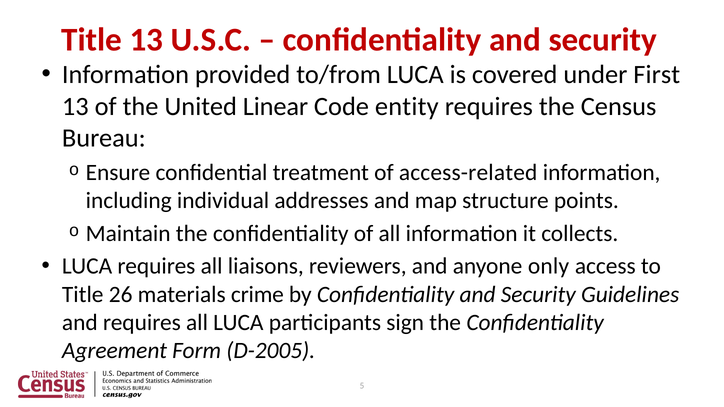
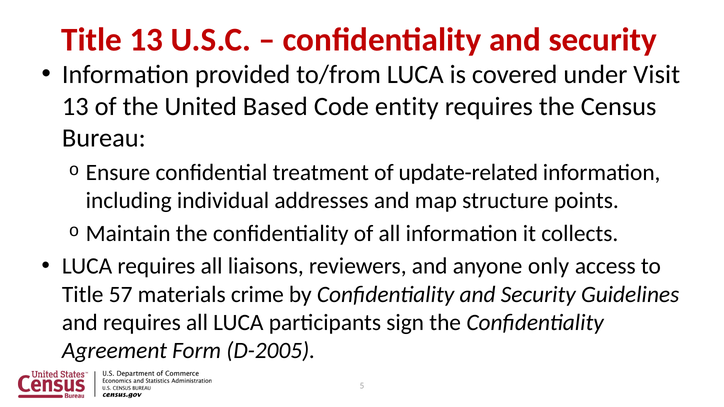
First: First -> Visit (657, 75)
Linear: Linear -> Based (275, 106)
access-related: access-related -> update-related (468, 173)
26: 26 -> 57 (121, 294)
